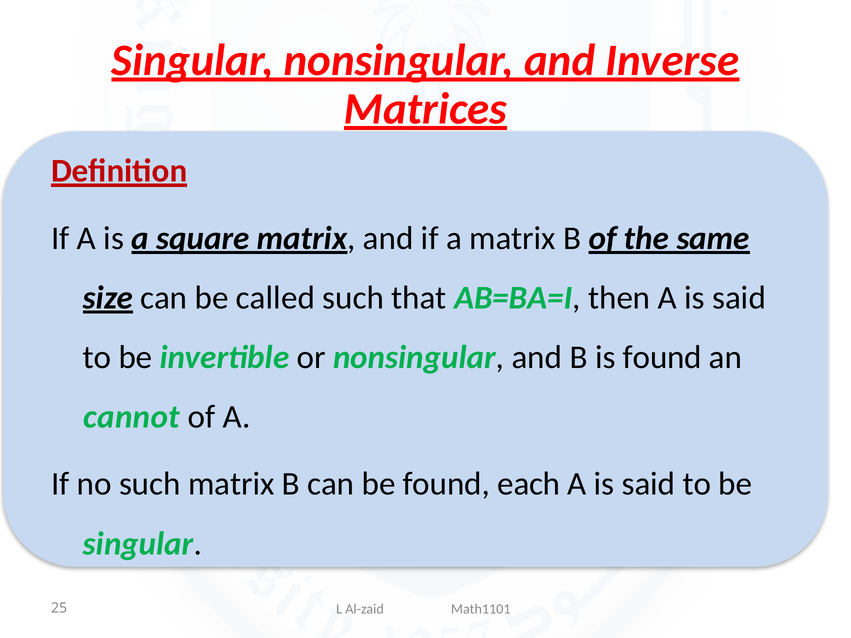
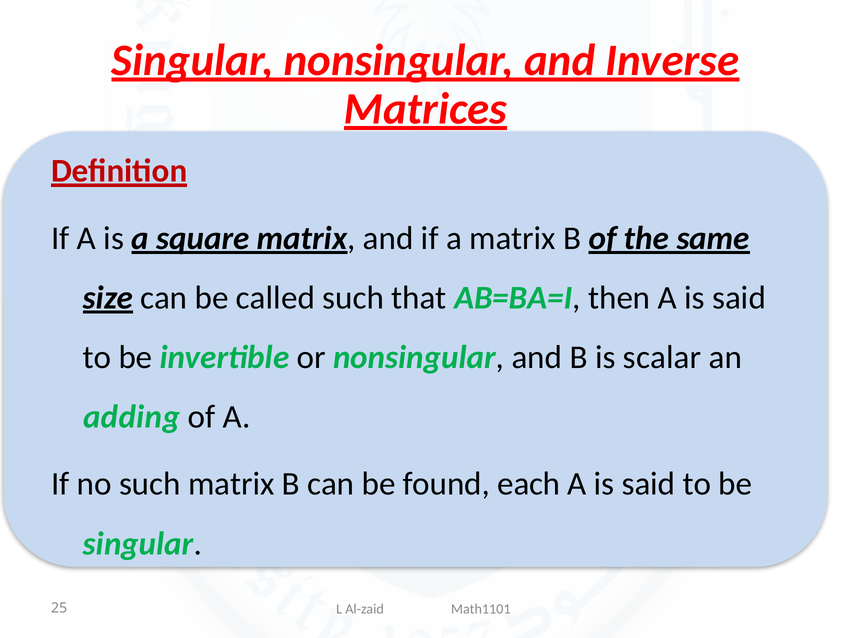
is found: found -> scalar (662, 357)
cannot: cannot -> adding (132, 417)
